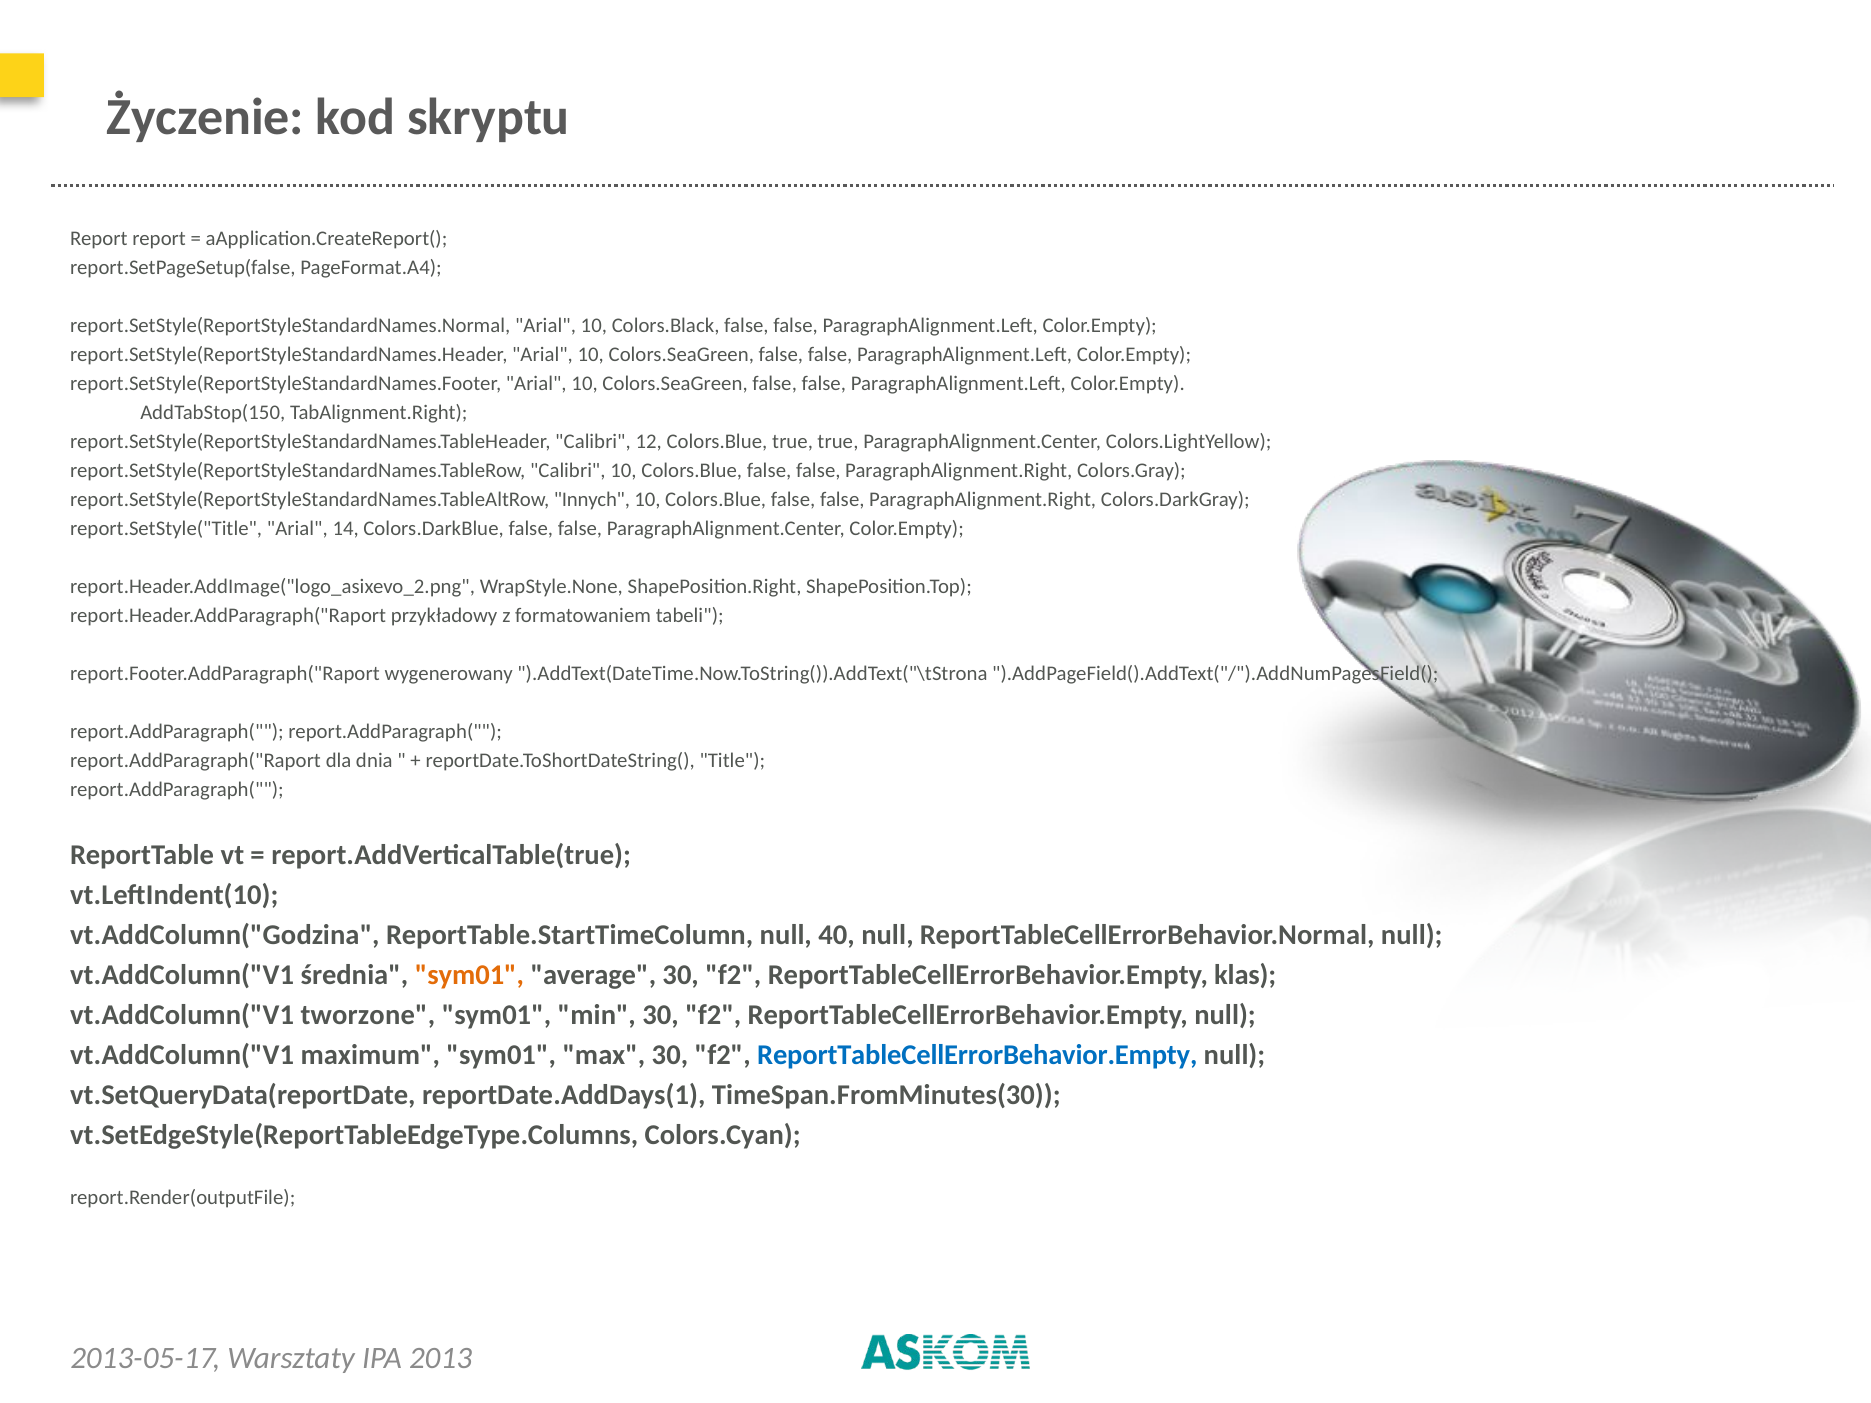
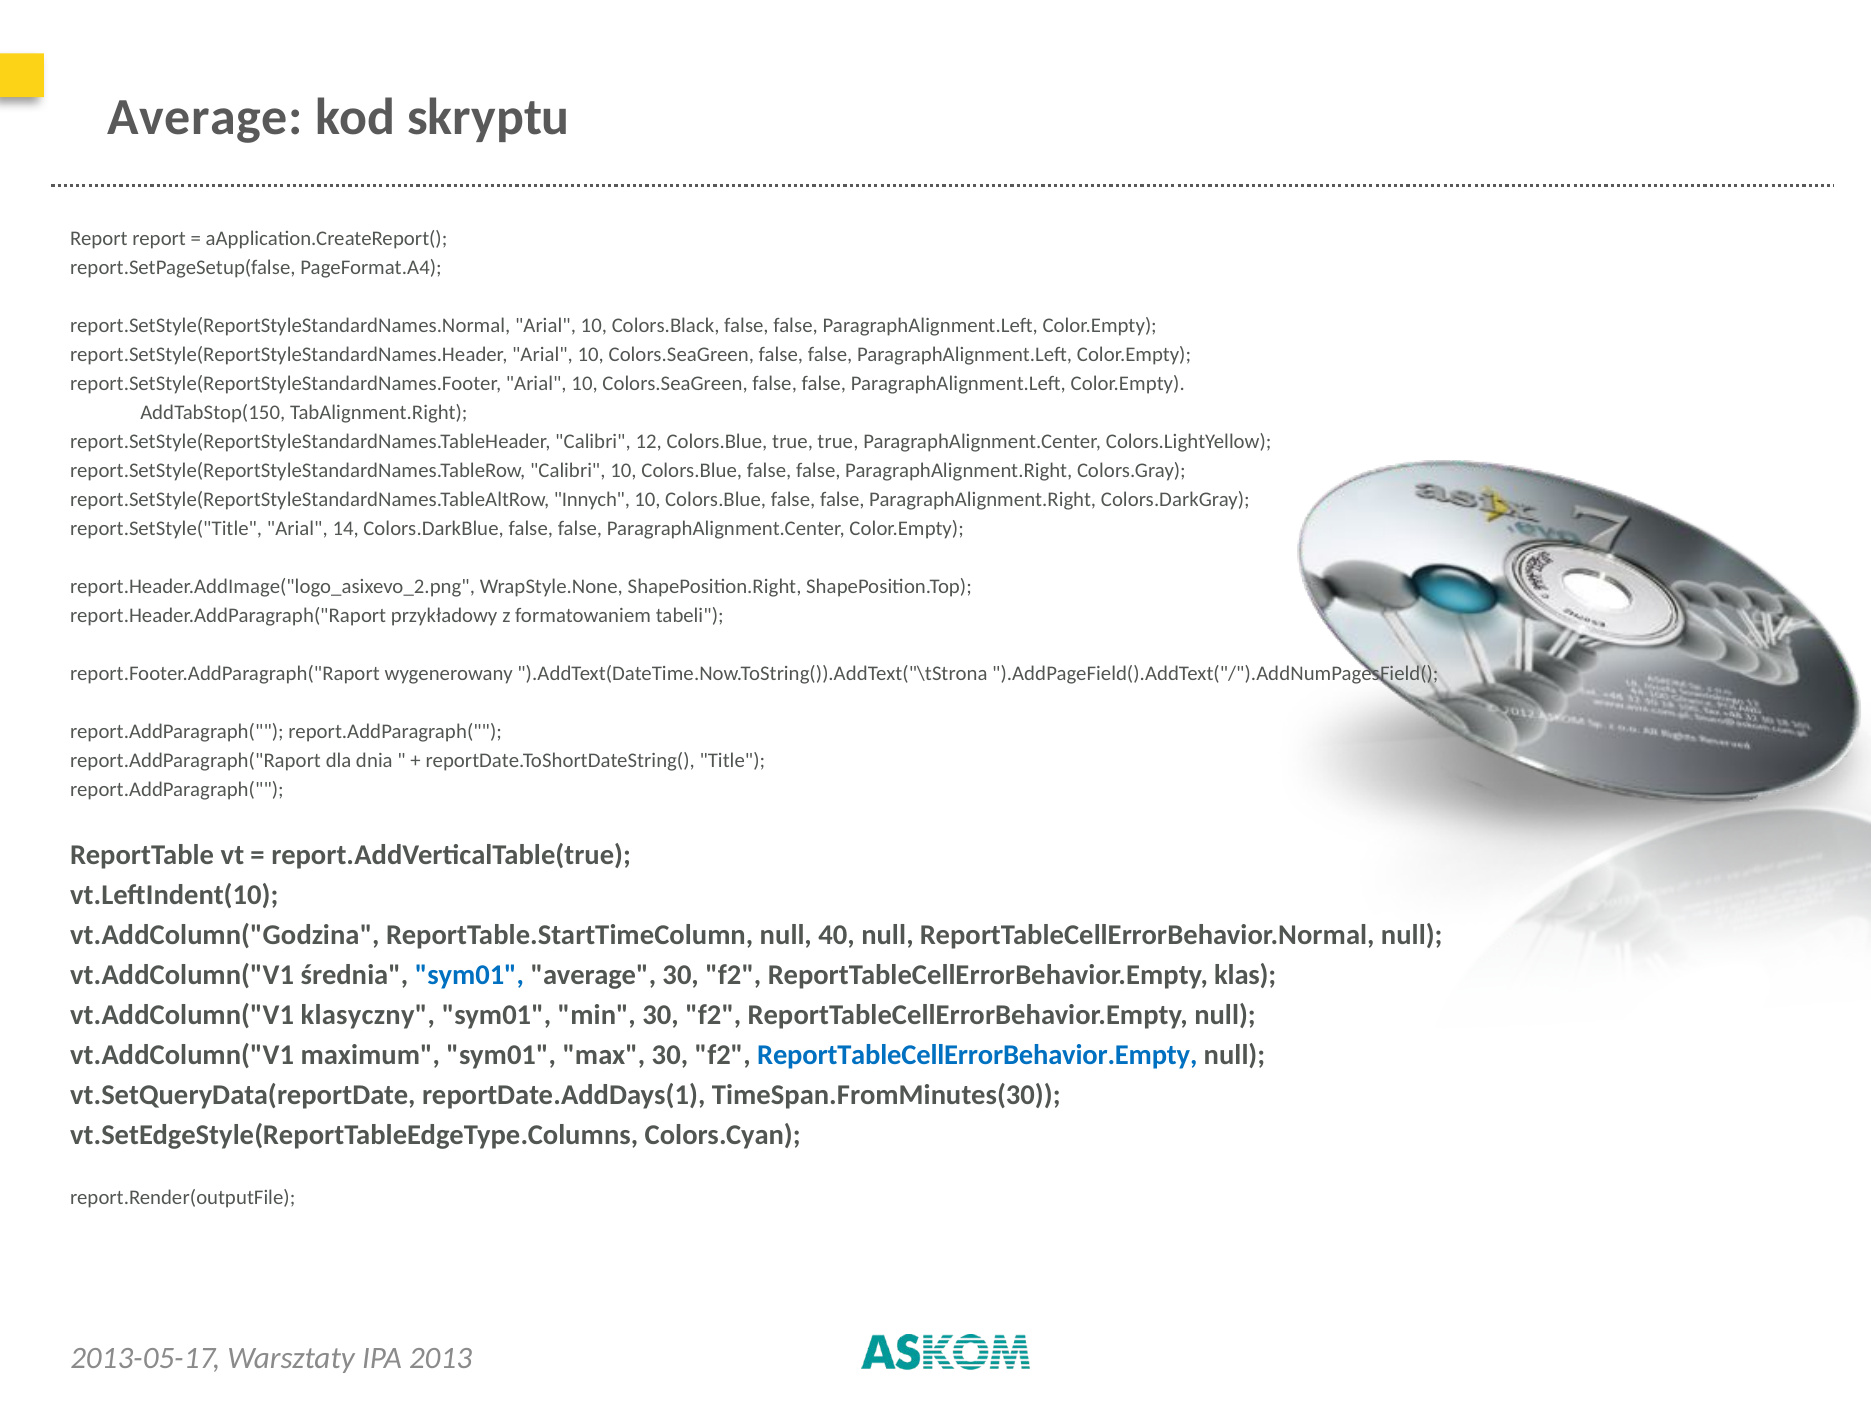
Życzenie: Życzenie -> Average (205, 117)
sym01 colour: orange -> blue (469, 975)
tworzone: tworzone -> klasyczny (368, 1015)
